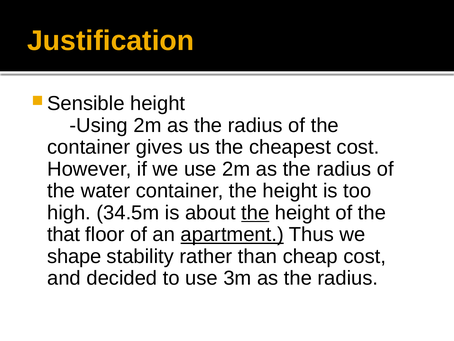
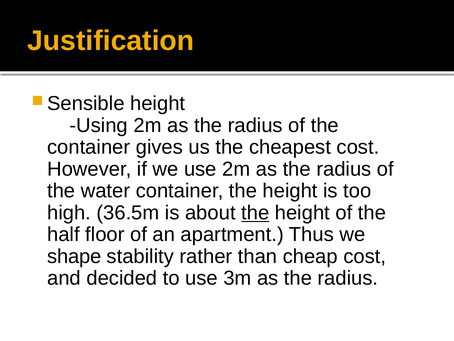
34.5m: 34.5m -> 36.5m (128, 212)
that: that -> half (63, 234)
apartment underline: present -> none (232, 234)
